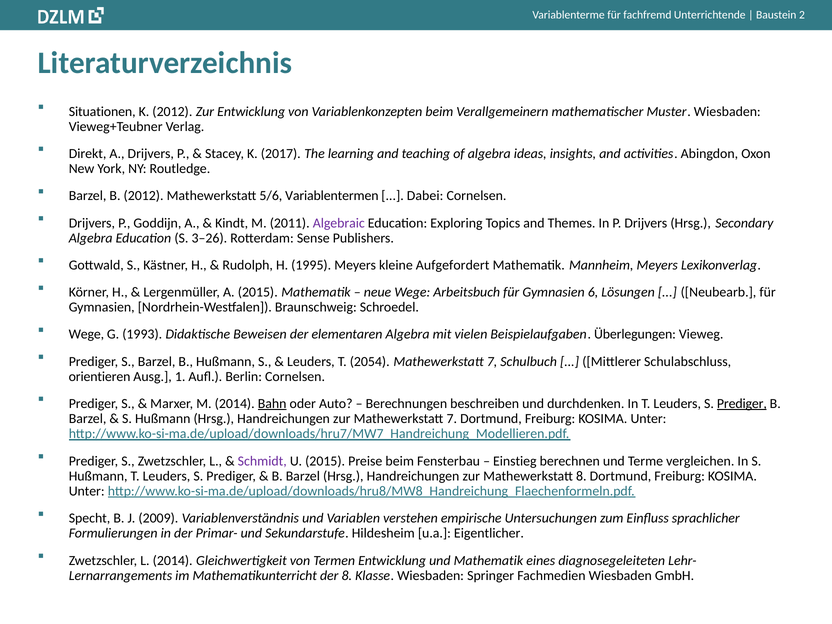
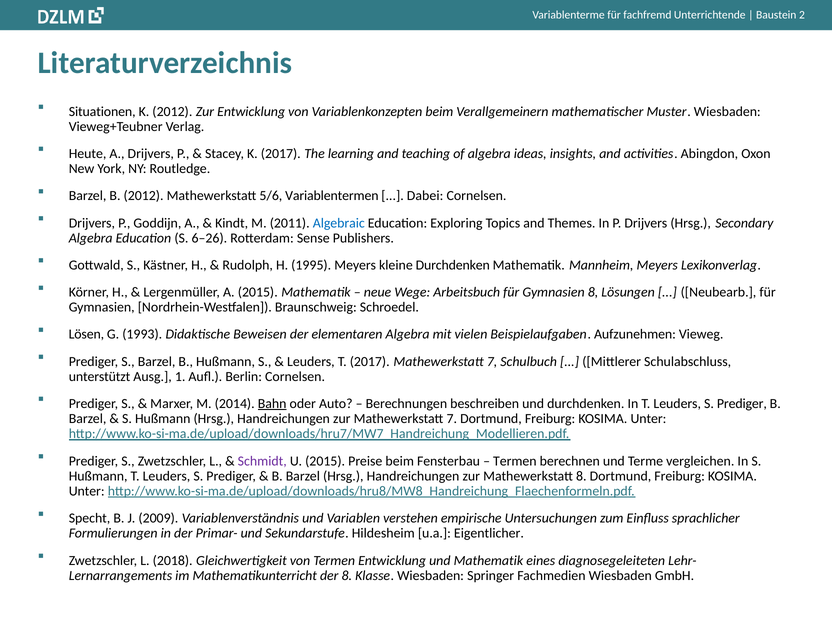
Direkt: Direkt -> Heute (88, 154)
Algebraic colour: purple -> blue (339, 223)
3–26: 3–26 -> 6–26 (209, 238)
kleine Aufgefordert: Aufgefordert -> Durchdenken (453, 265)
Gymnasien 6: 6 -> 8 (593, 292)
Wege: Wege -> Lösen (86, 334)
Überlegungen: Überlegungen -> Aufzunehmen (635, 334)
T 2054: 2054 -> 2017 (370, 362)
orientieren: orientieren -> unterstützt (100, 377)
Prediger underline: present -> none (742, 404)
Einstieg: Einstieg -> Termen (515, 461)
L 2014: 2014 -> 2018 (173, 560)
